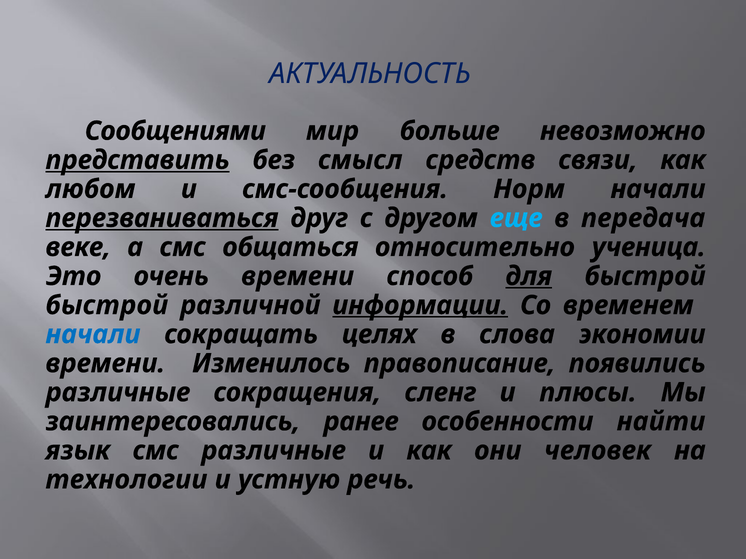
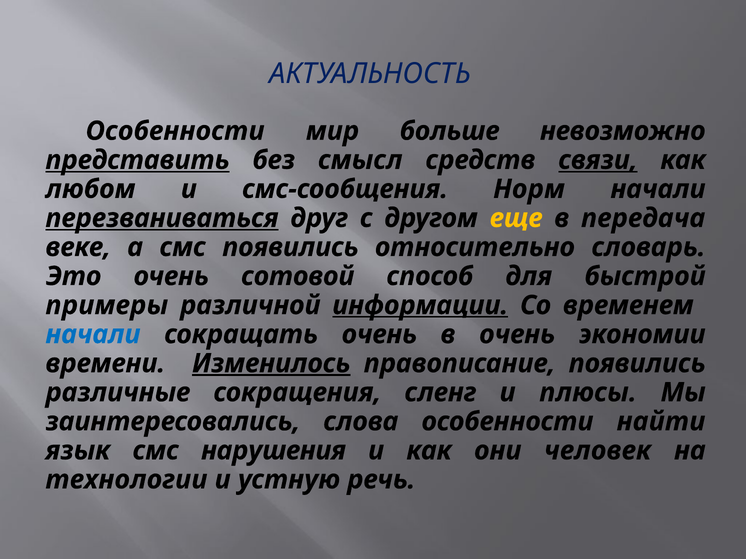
Сообщениями: Сообщениями -> Особенности (175, 131)
связи underline: none -> present (598, 160)
еще colour: light blue -> yellow (516, 218)
смс общаться: общаться -> появились (290, 247)
ученица: ученица -> словарь (648, 247)
очень времени: времени -> сотовой (298, 276)
для underline: present -> none (529, 276)
быстрой: быстрой -> примеры (107, 306)
сокращать целях: целях -> очень (379, 335)
в слова: слова -> очень (517, 335)
Изменилось underline: none -> present (271, 364)
ранее: ранее -> слова (361, 422)
смс различные: различные -> нарушения (274, 451)
